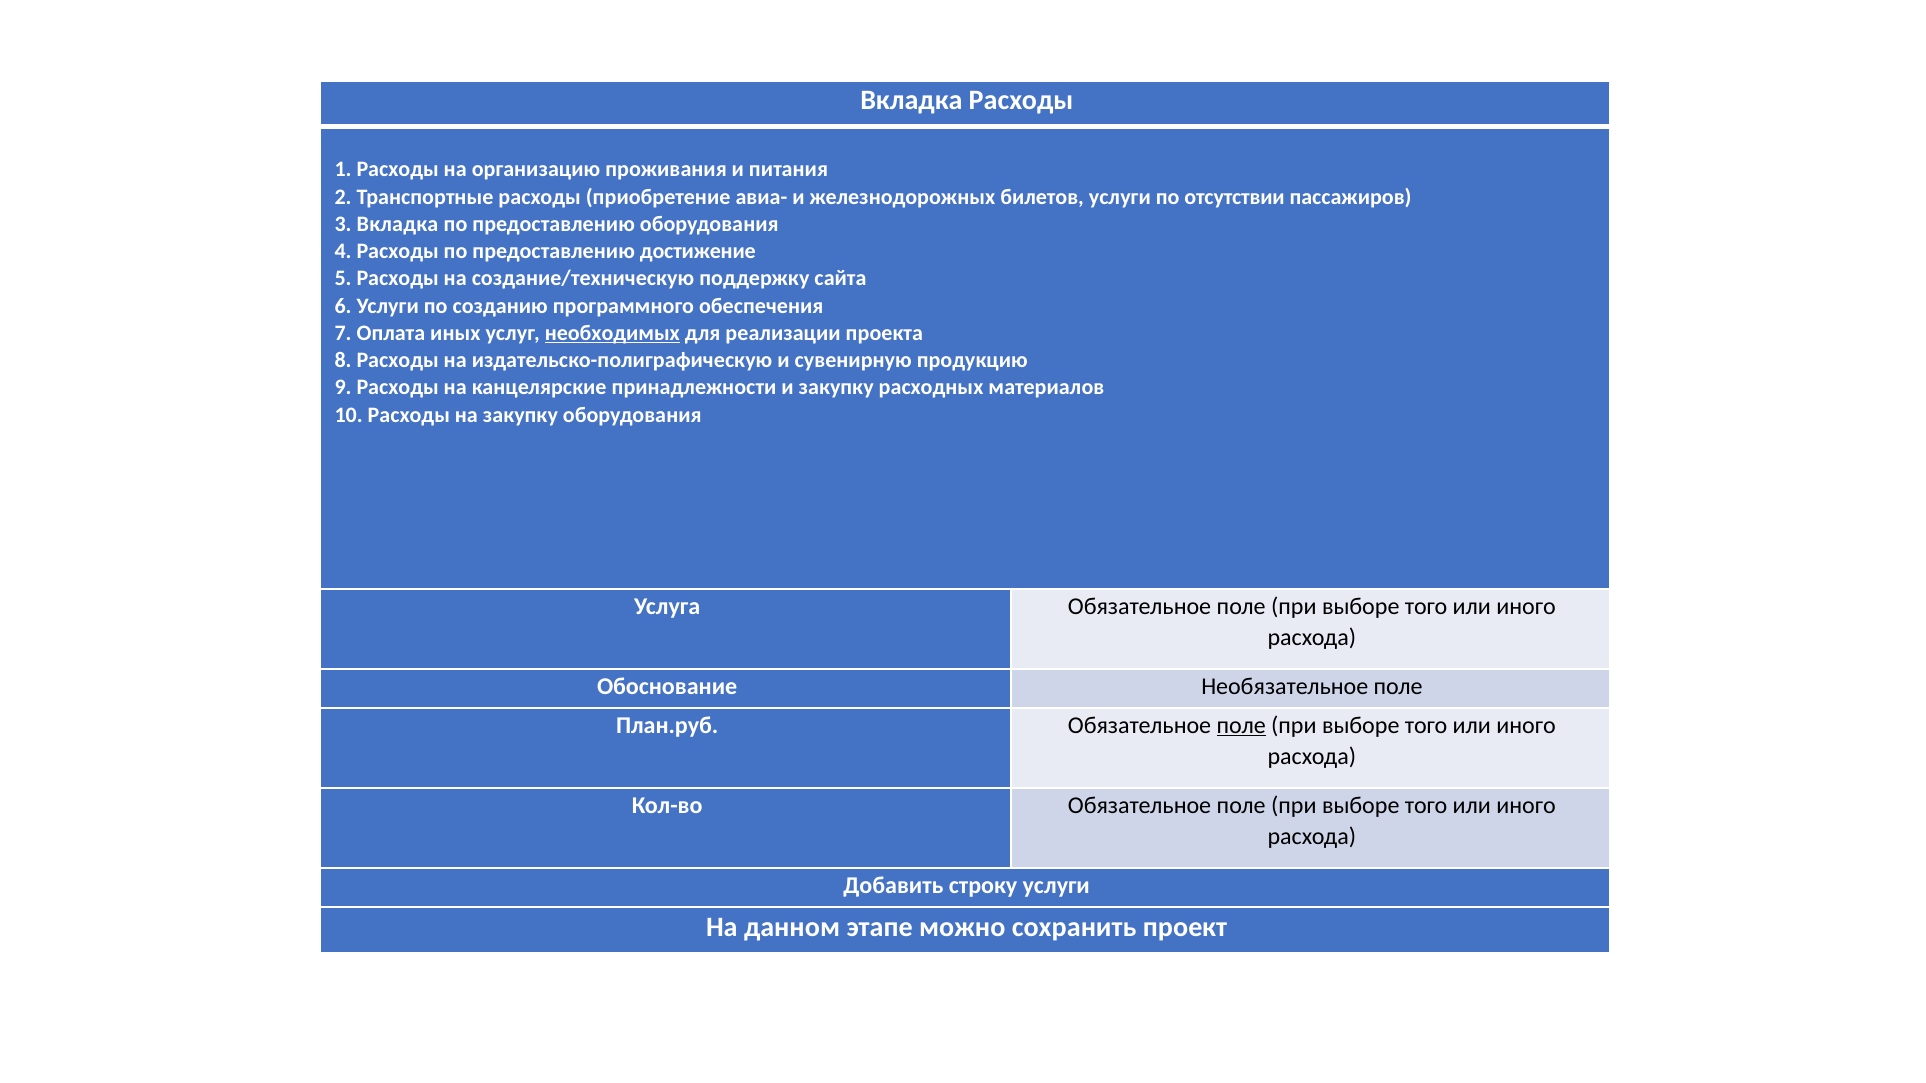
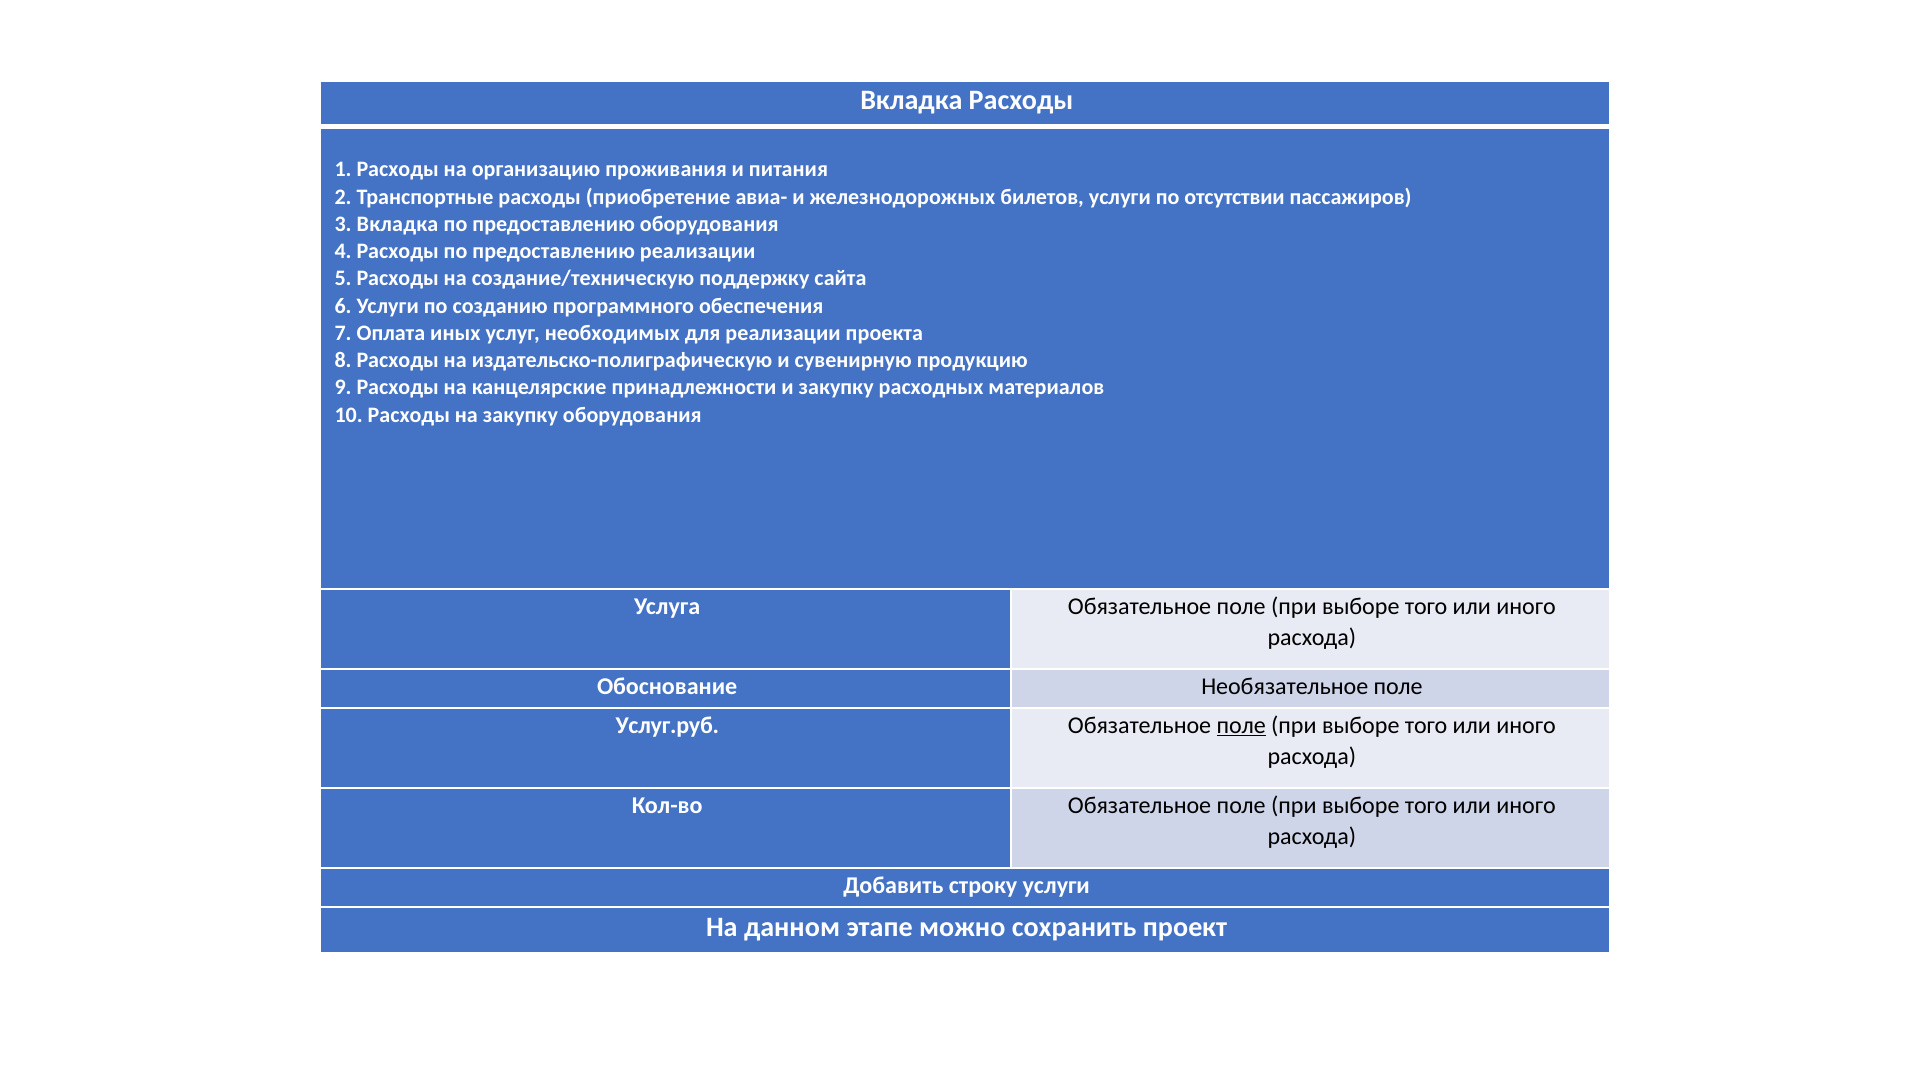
предоставлению достижение: достижение -> реализации (698, 251)
необходимых underline: present -> none (612, 333)
План.руб: План.руб -> Услуг.руб (667, 725)
